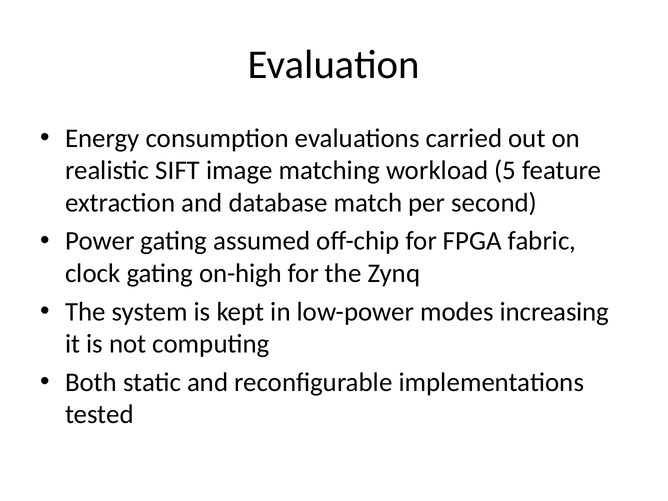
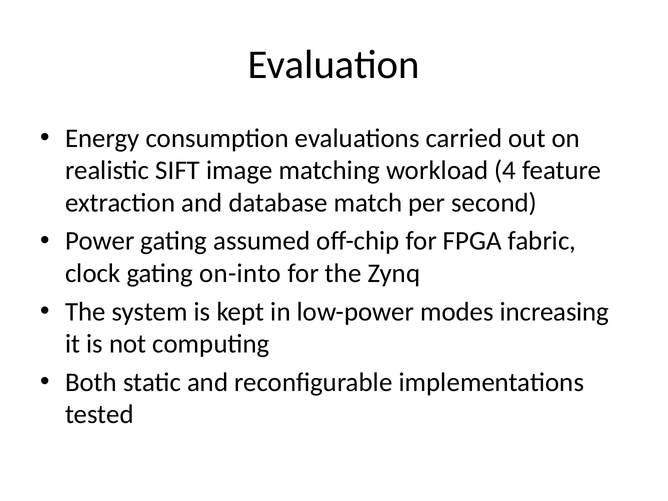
5: 5 -> 4 (505, 171)
on-high: on-high -> on-into (240, 273)
